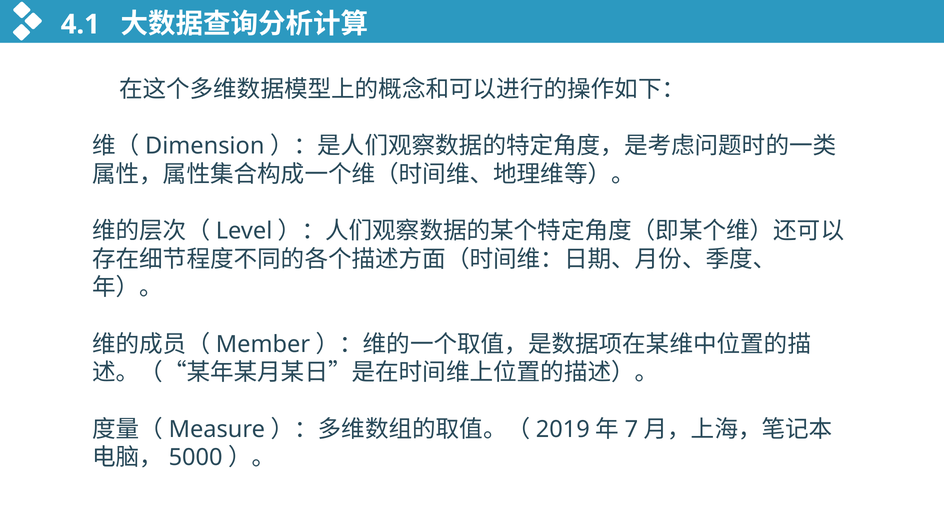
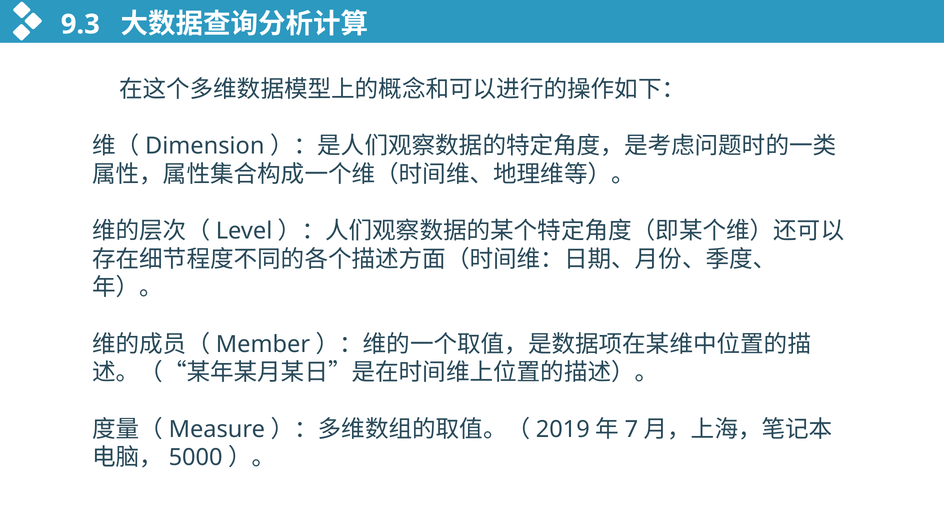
4.1: 4.1 -> 9.3 (80, 24)
